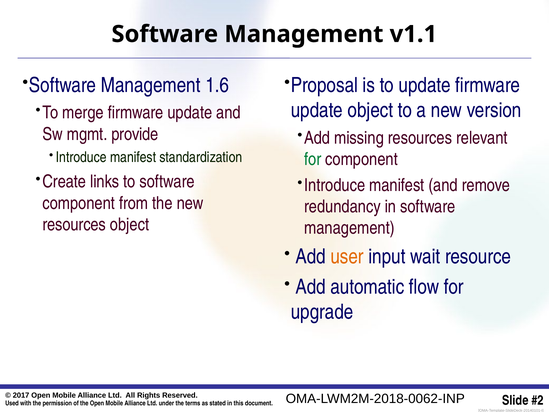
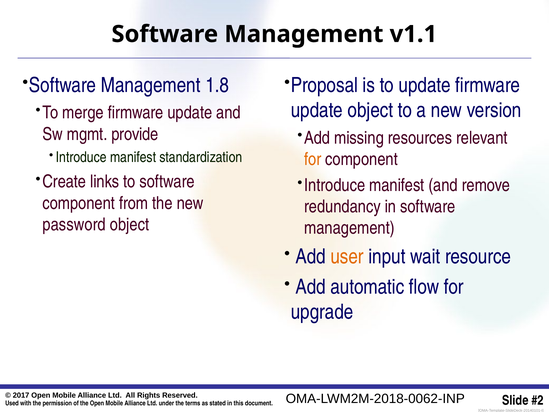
1.6: 1.6 -> 1.8 (217, 85)
for colour: green -> orange (313, 159)
resources: resources -> password (74, 225)
